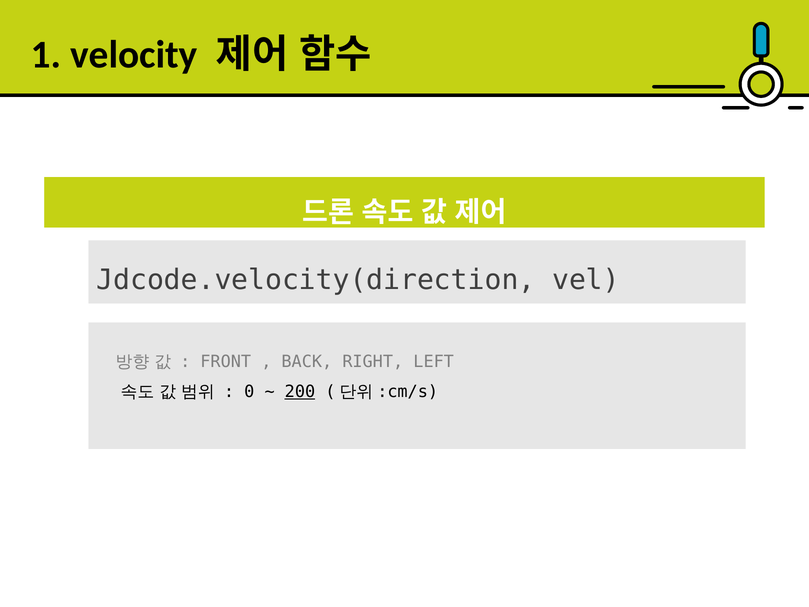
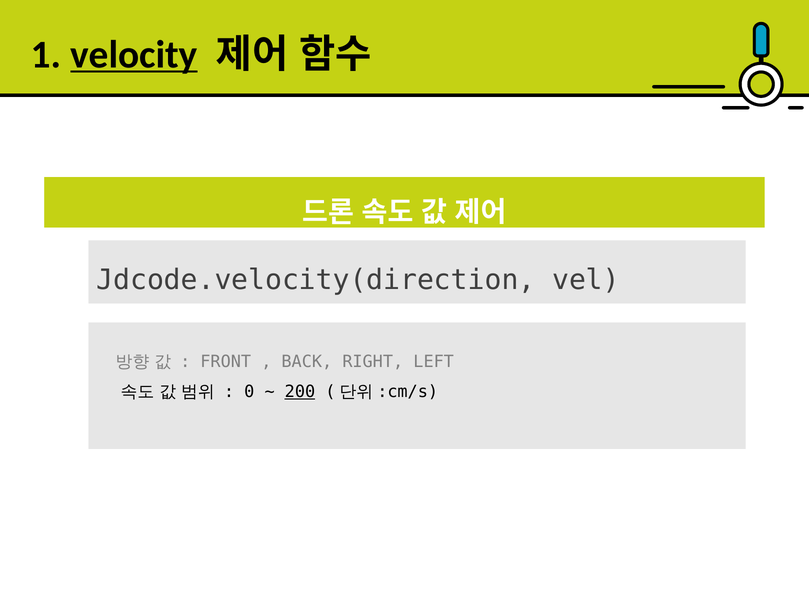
velocity underline: none -> present (134, 55)
